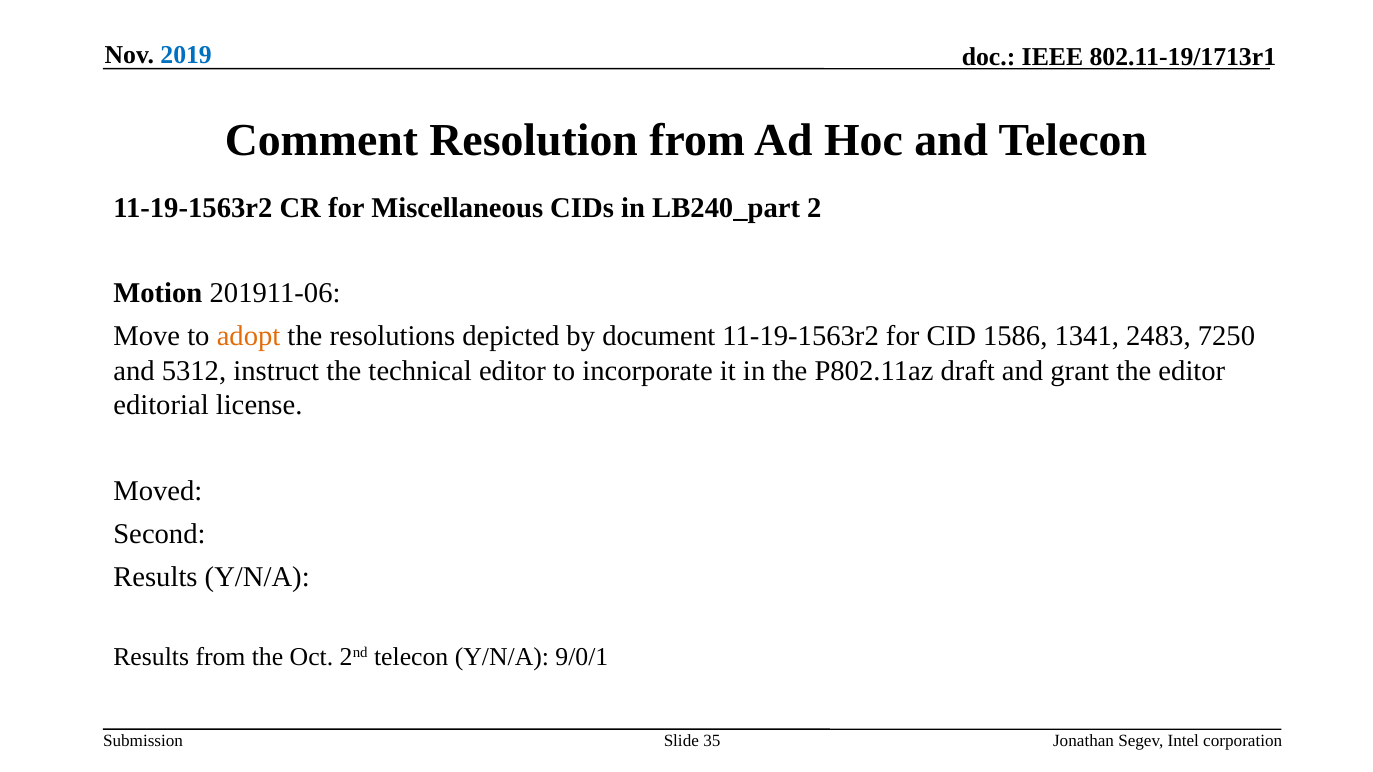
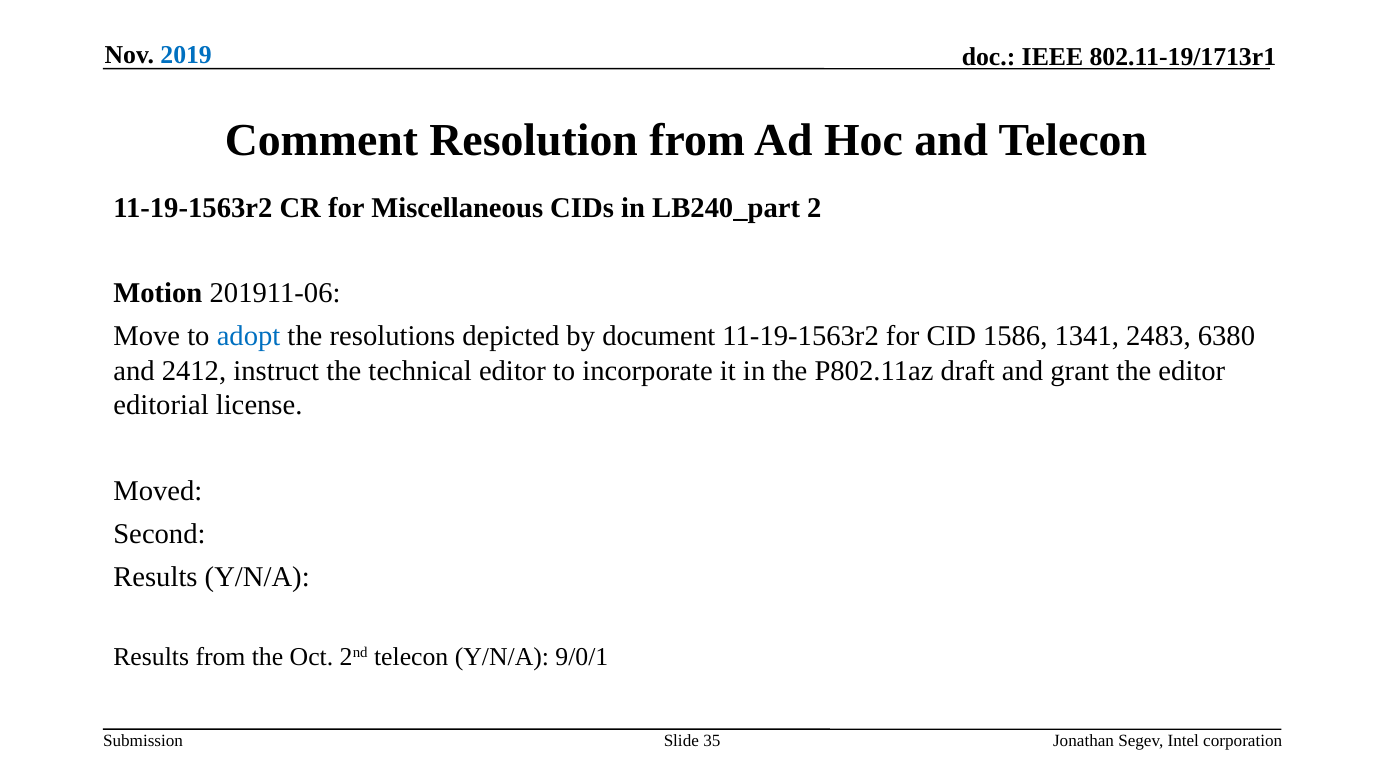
adopt colour: orange -> blue (249, 337)
7250: 7250 -> 6380 (1226, 337)
5312: 5312 -> 2412 (194, 371)
